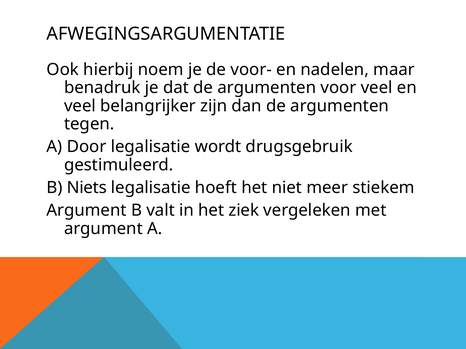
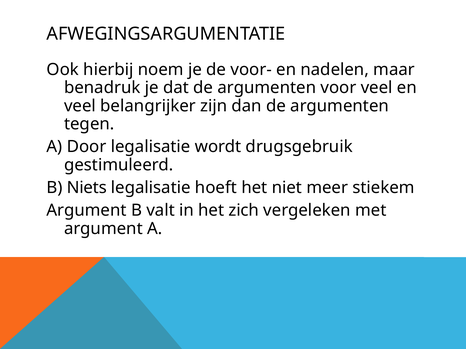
ziek: ziek -> zich (244, 211)
